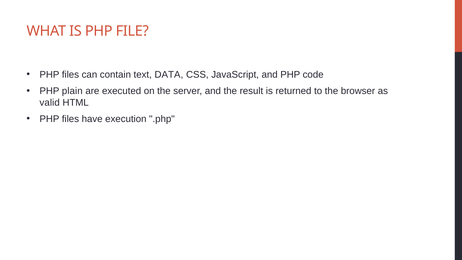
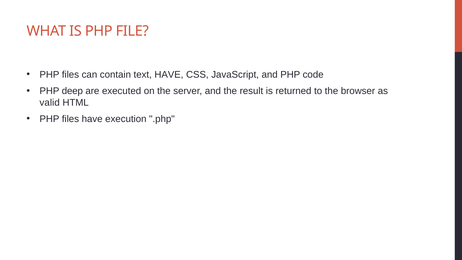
text DATA: DATA -> HAVE (169, 75)
plain: plain -> deep (72, 91)
